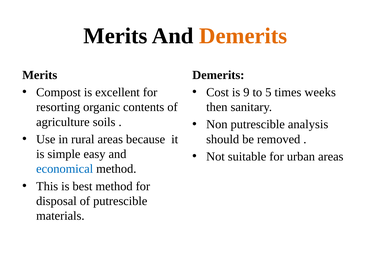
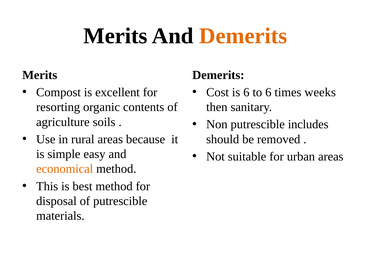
is 9: 9 -> 6 (246, 92)
to 5: 5 -> 6 (268, 92)
analysis: analysis -> includes (308, 125)
economical colour: blue -> orange (65, 169)
